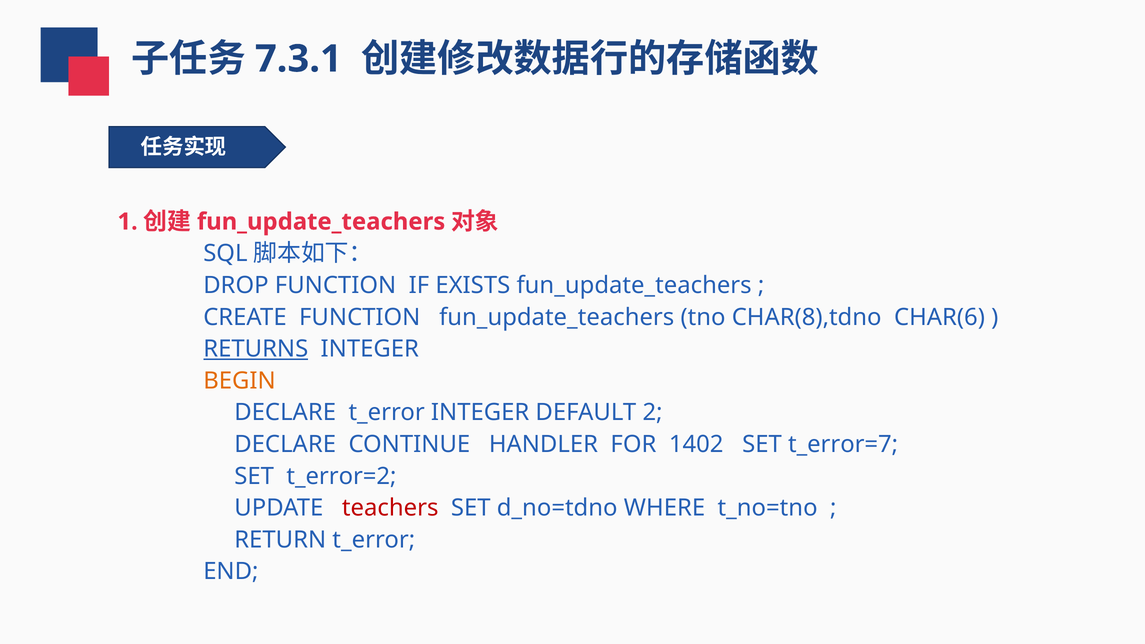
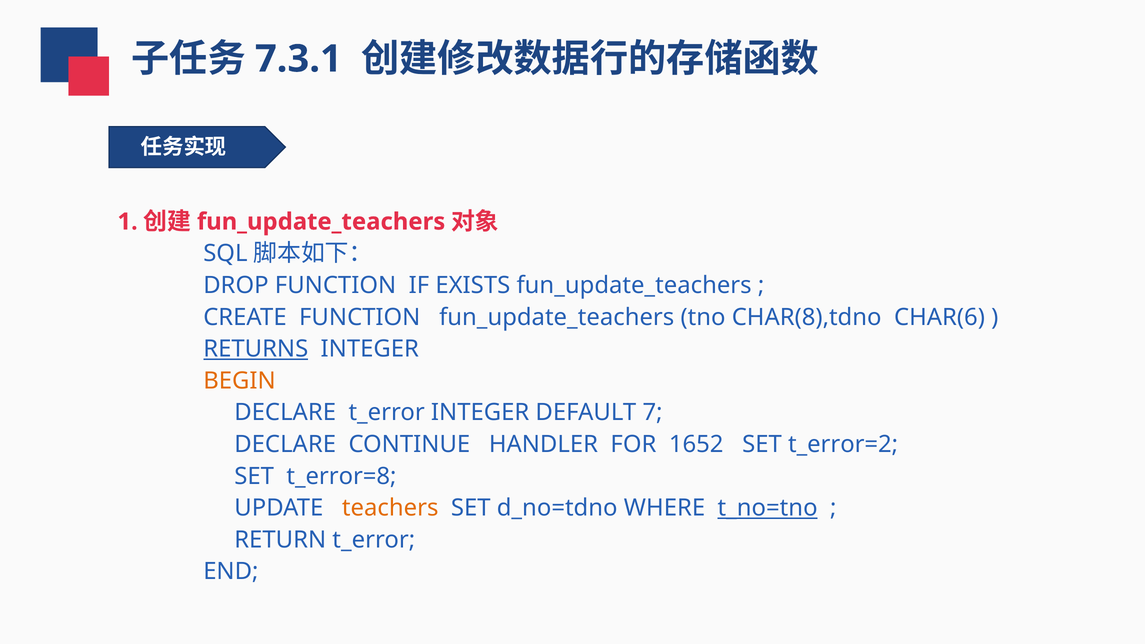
2: 2 -> 7 (653, 413)
1402: 1402 -> 1652 (696, 444)
t_error=7: t_error=7 -> t_error=2 (843, 444)
t_error=2: t_error=2 -> t_error=8 (341, 476)
teachers colour: red -> orange (390, 508)
t_no=tno underline: none -> present (768, 508)
